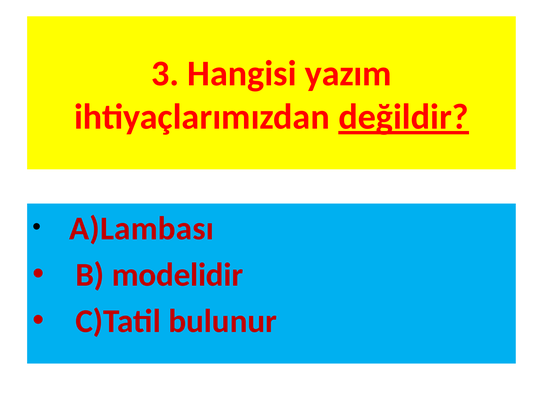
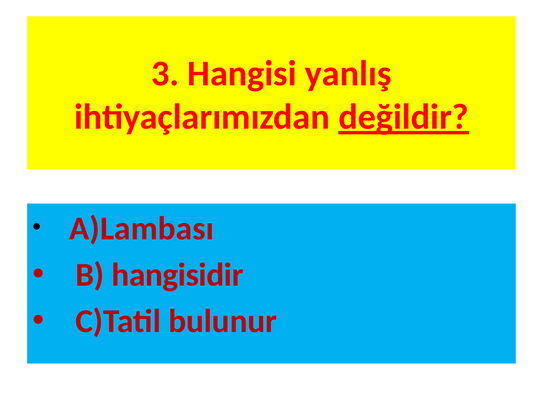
yazım: yazım -> yanlış (348, 74)
modelidir: modelidir -> hangisidir (178, 275)
